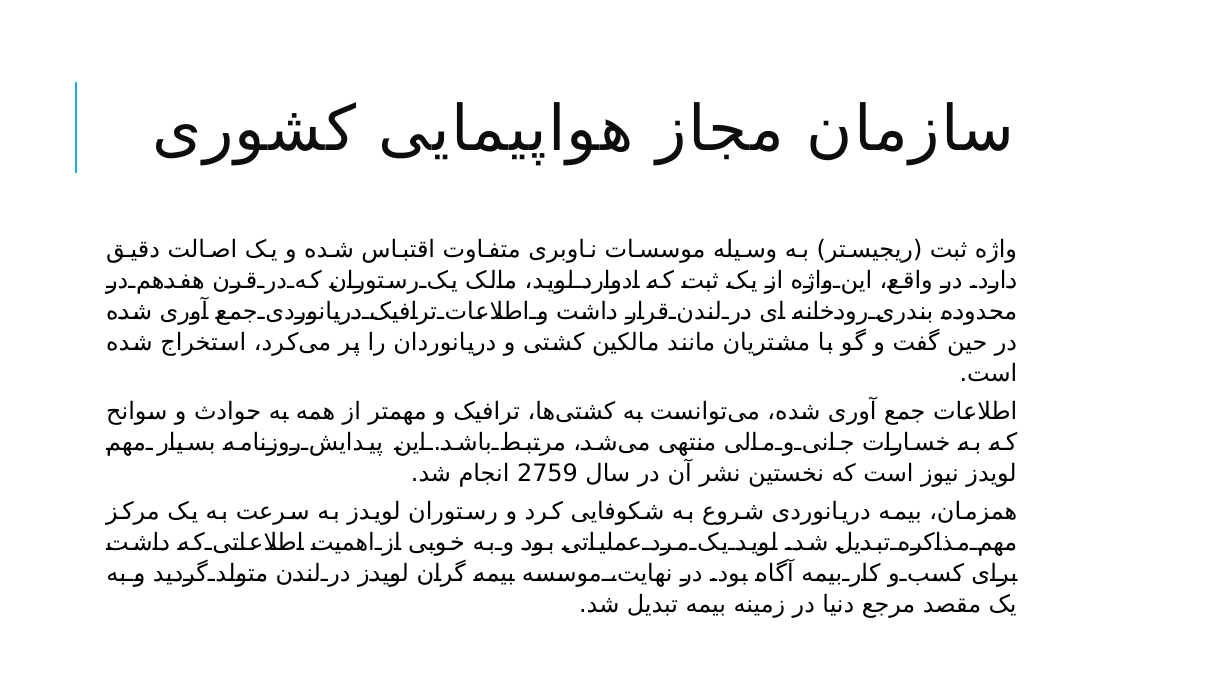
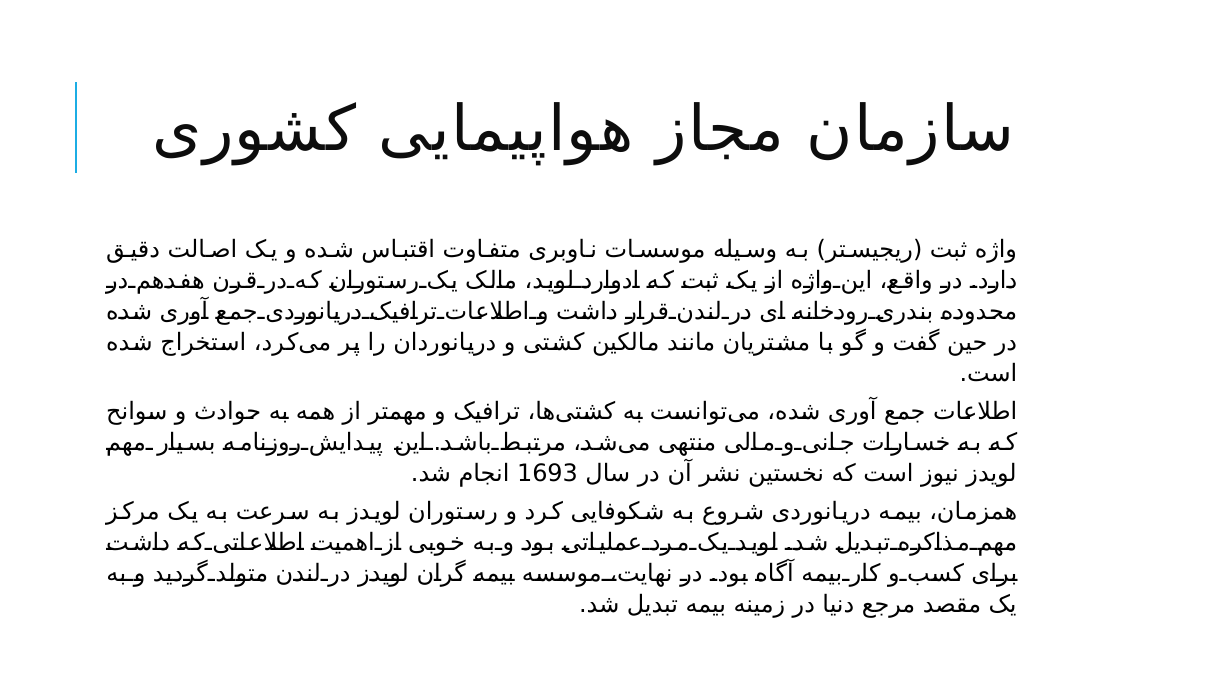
2759: 2759 -> 1693 (547, 474)
